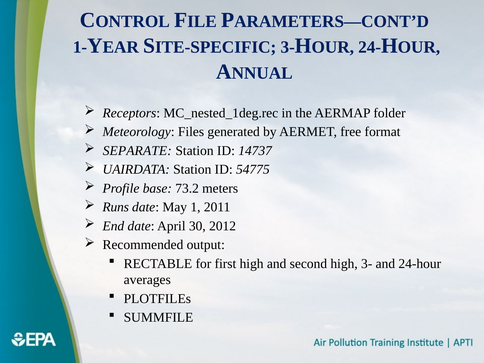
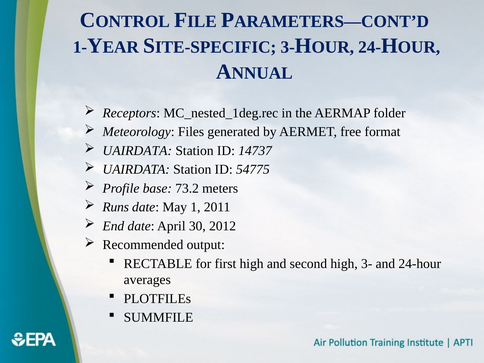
SEPARATE: SEPARATE -> UAIRDATA (137, 151)
